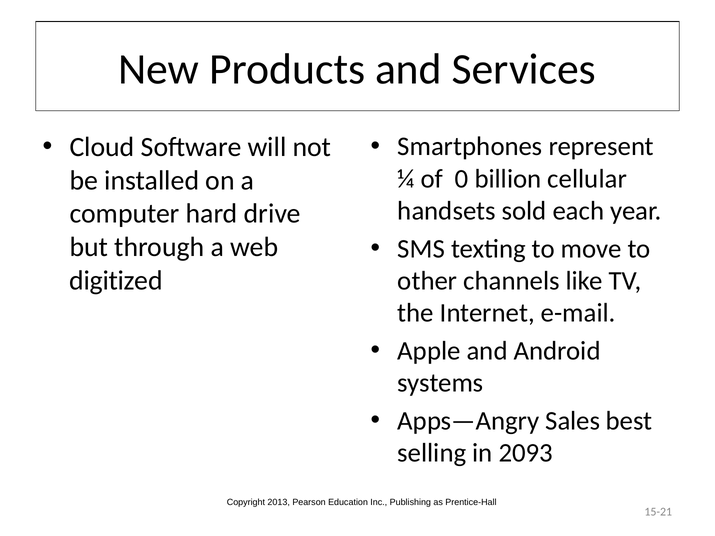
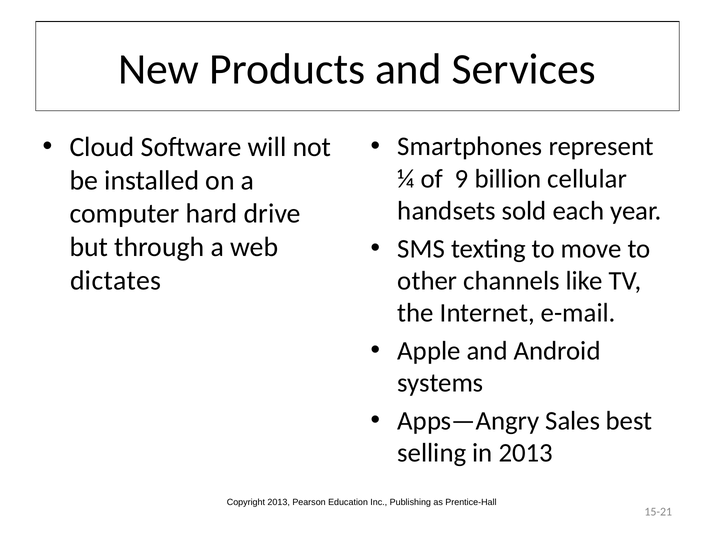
0: 0 -> 9 (462, 179)
digitized: digitized -> dictates (116, 280)
in 2093: 2093 -> 2013 (526, 453)
